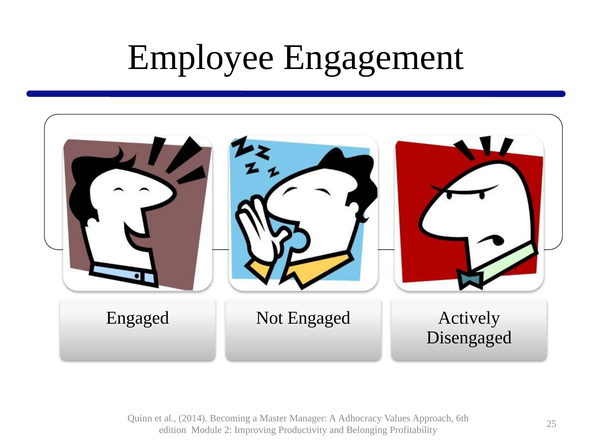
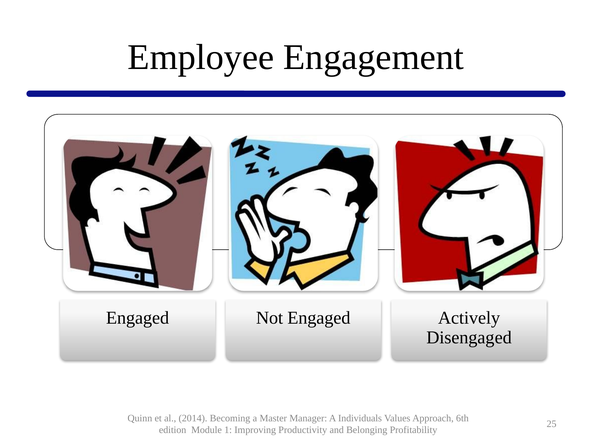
Adhocracy: Adhocracy -> Individuals (360, 418)
2: 2 -> 1 (228, 430)
